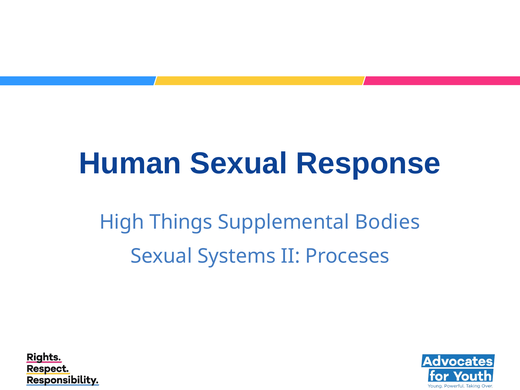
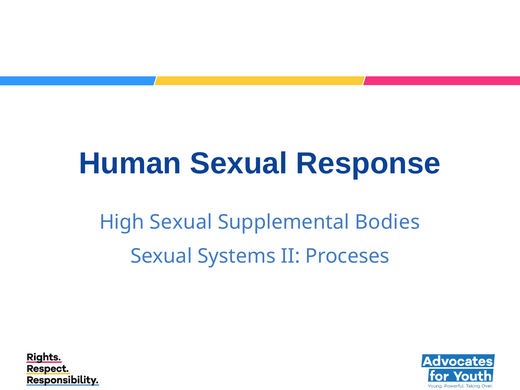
High Things: Things -> Sexual (181, 222)
